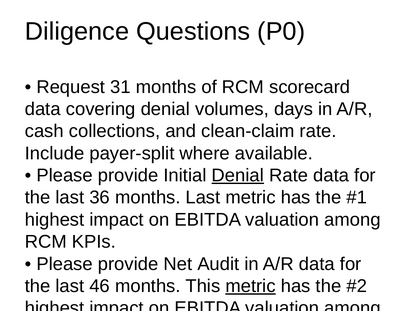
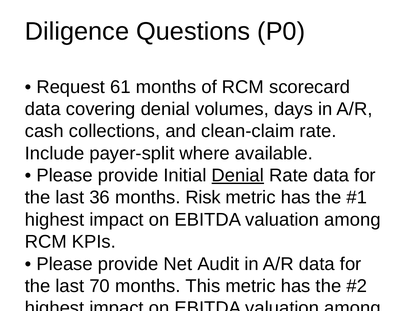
31: 31 -> 61 (120, 87)
months Last: Last -> Risk (203, 198)
46: 46 -> 70 (100, 286)
metric underline: present -> none (251, 286)
